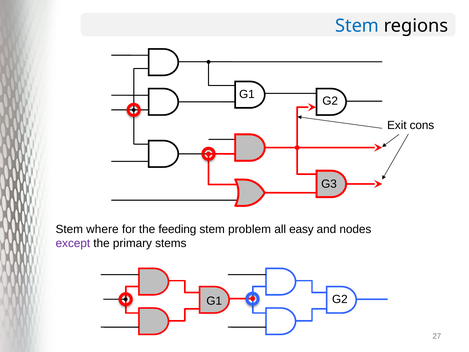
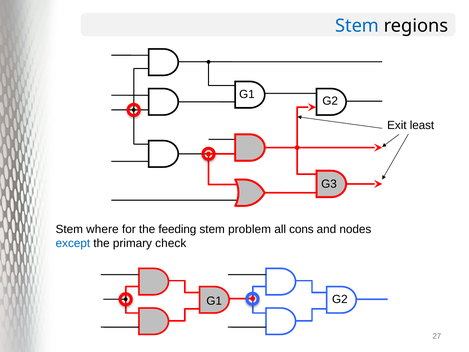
cons: cons -> least (422, 125)
easy: easy -> cons (301, 229)
except colour: purple -> blue (73, 243)
stems: stems -> check (171, 243)
